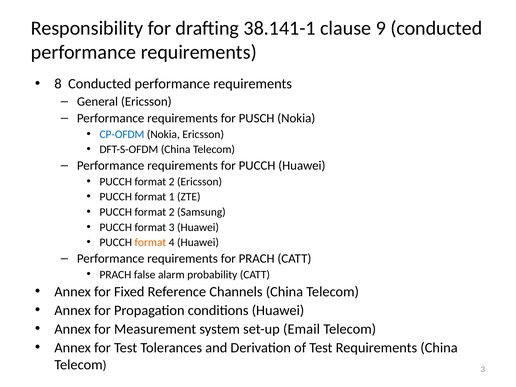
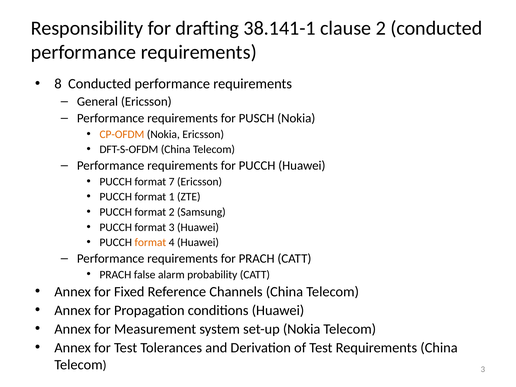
clause 9: 9 -> 2 (381, 28)
CP-OFDM colour: blue -> orange (122, 134)
2: 2 -> 7 (172, 182)
set-up Email: Email -> Nokia (302, 329)
